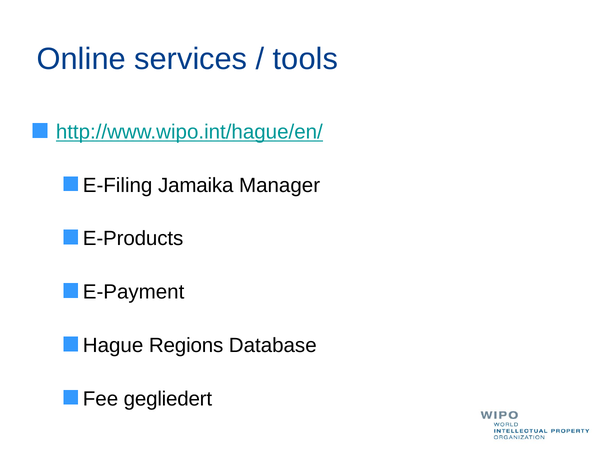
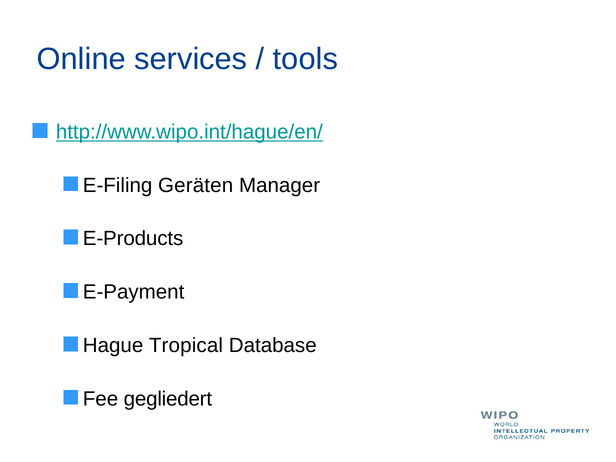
Jamaika: Jamaika -> Geräten (196, 185)
Regions: Regions -> Tropical (186, 345)
